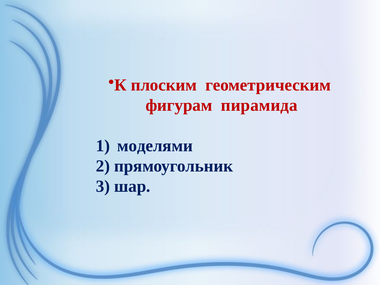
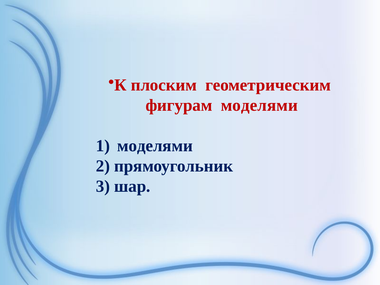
фигурам пирамида: пирамида -> моделями (259, 105)
